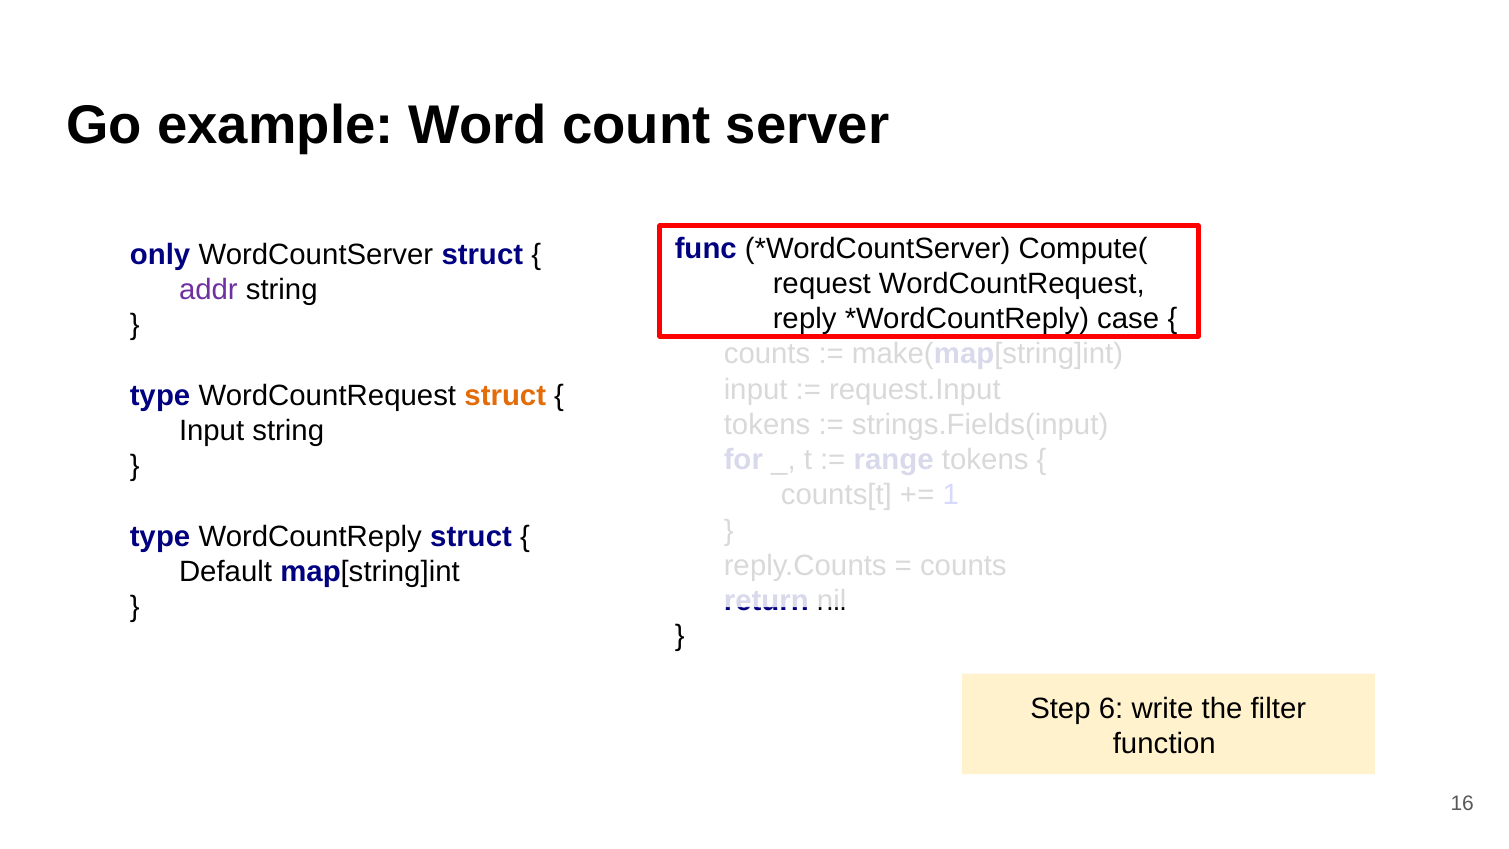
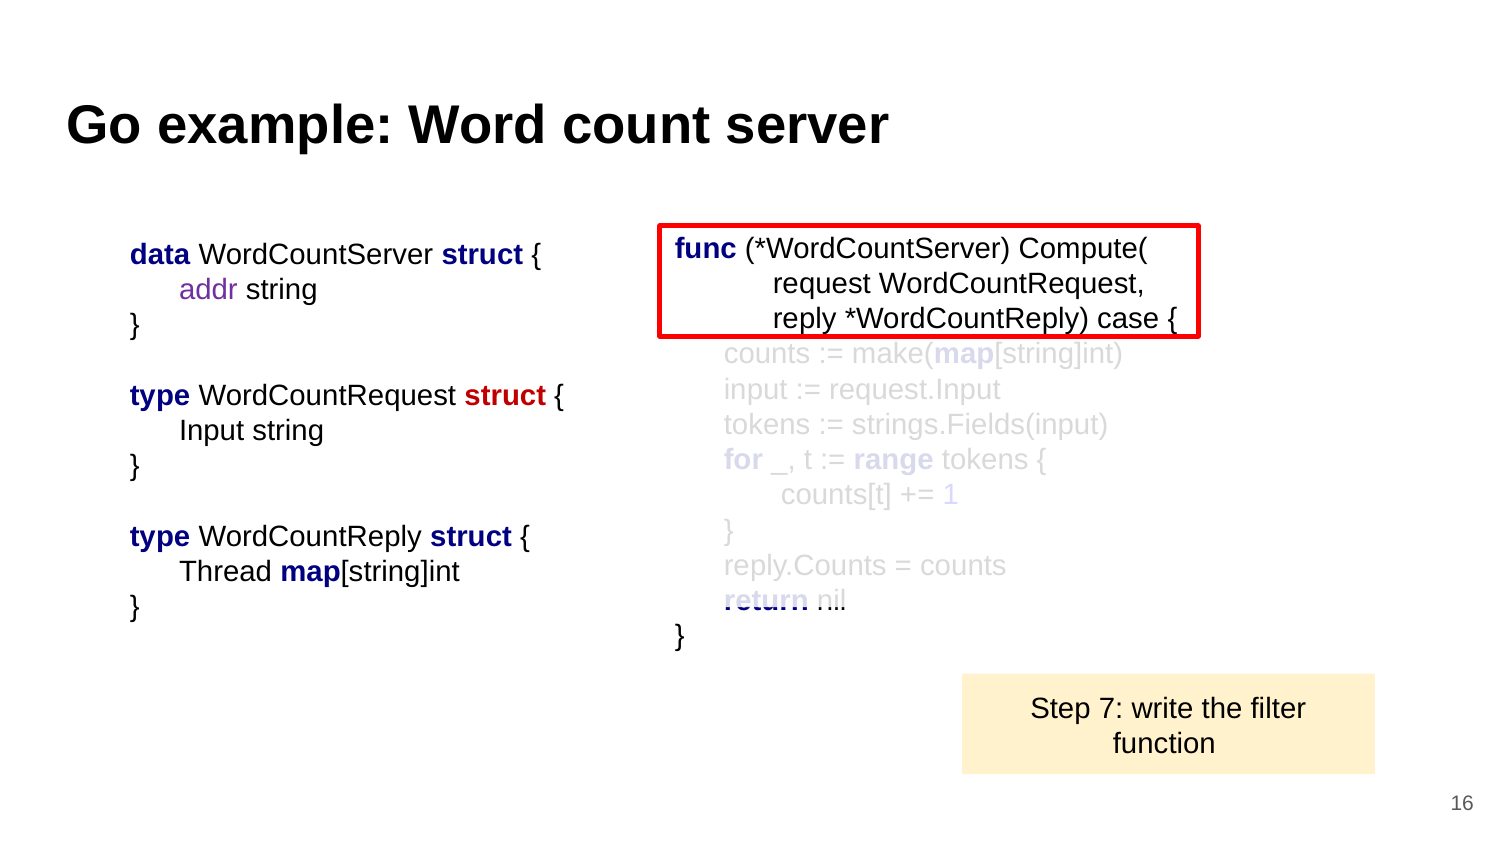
only: only -> data (160, 255)
struct colour: orange -> red (505, 396)
Default: Default -> Thread (226, 572)
6: 6 -> 7 (1111, 708)
